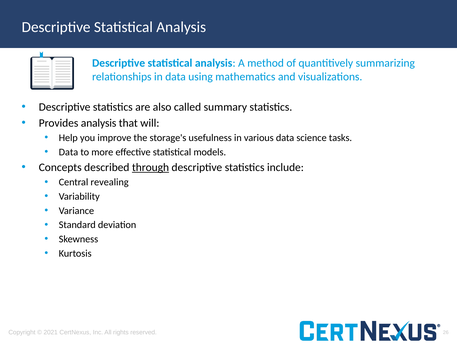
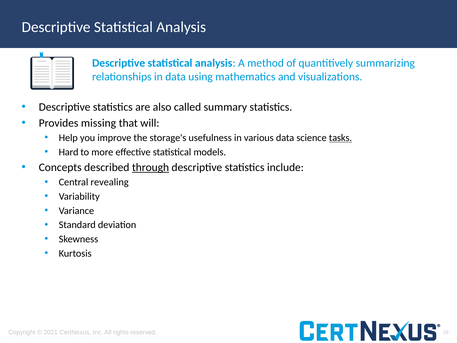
Provides analysis: analysis -> missing (99, 123)
tasks underline: none -> present (340, 138)
Data: Data -> Hard (69, 152)
